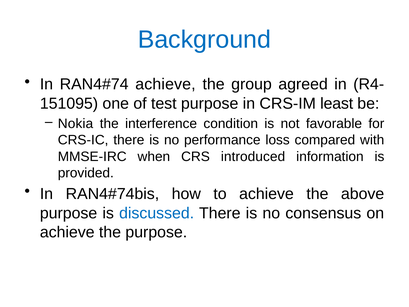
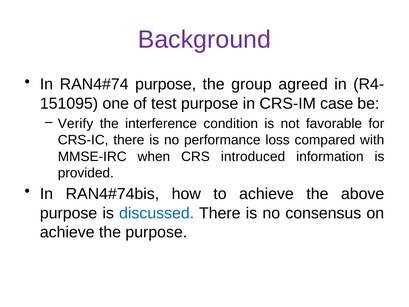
Background colour: blue -> purple (204, 40)
achieve: achieve -> purpose (166, 84)
least: least -> case (337, 103)
Nokia: Nokia -> Verify (76, 124)
